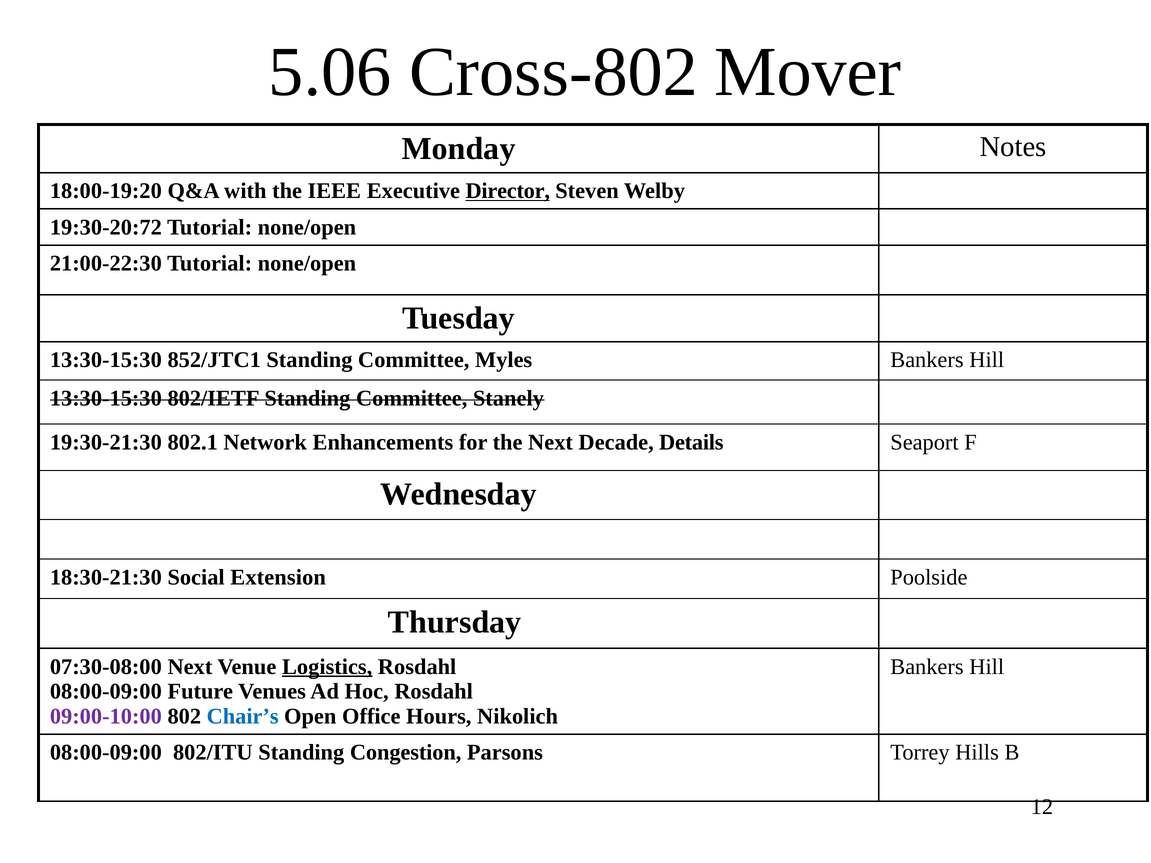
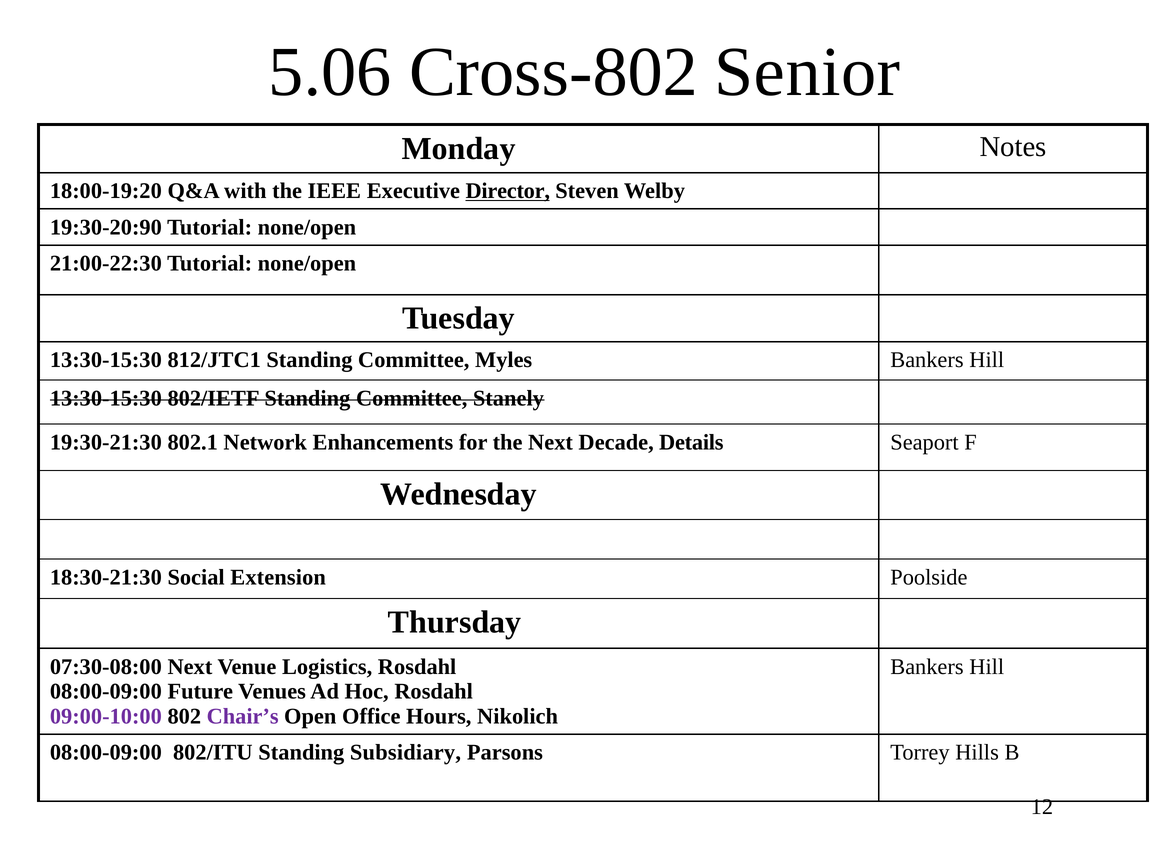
Mover: Mover -> Senior (807, 72)
19:30-20:72: 19:30-20:72 -> 19:30-20:90 (106, 227)
852/JTC1: 852/JTC1 -> 812/JTC1 (214, 360)
Logistics underline: present -> none (327, 667)
Chair’s colour: blue -> purple (243, 716)
Congestion: Congestion -> Subsidiary (405, 753)
